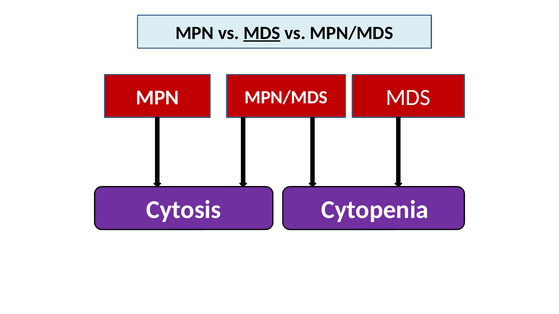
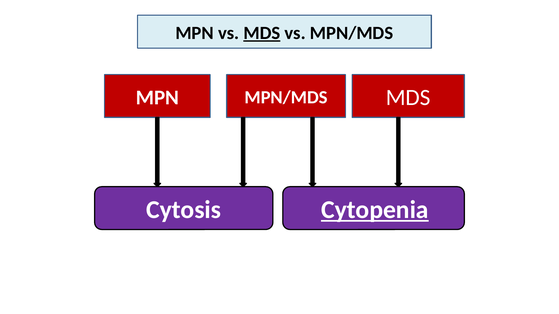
Cytopenia underline: none -> present (375, 210)
